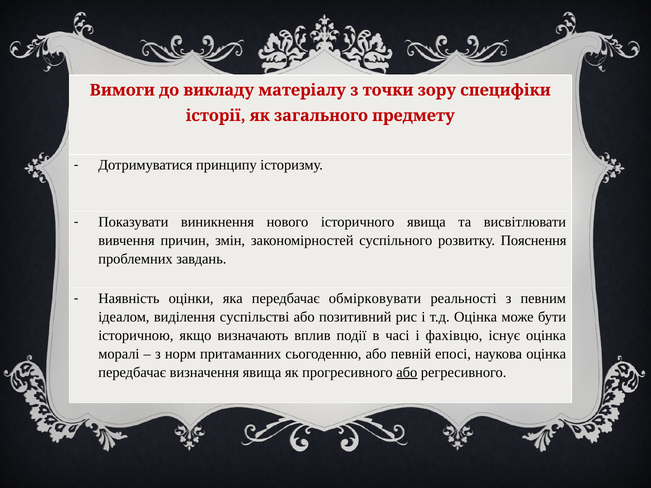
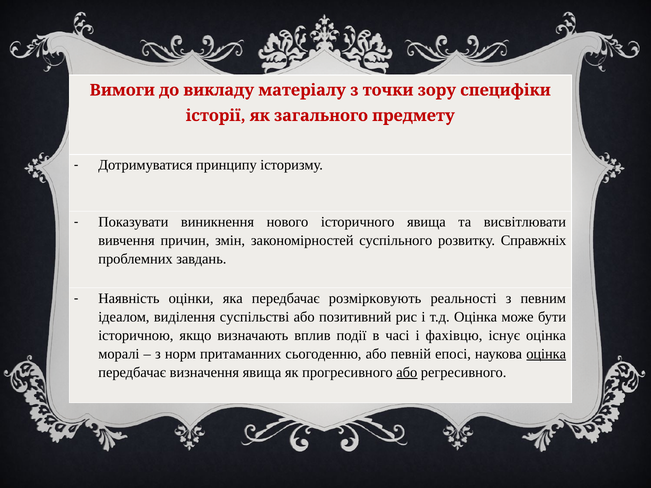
Пояснення: Пояснення -> Справжніх (534, 240)
обмірковувати: обмірковувати -> розмірковують (375, 299)
оцінка underline: none -> present (546, 354)
